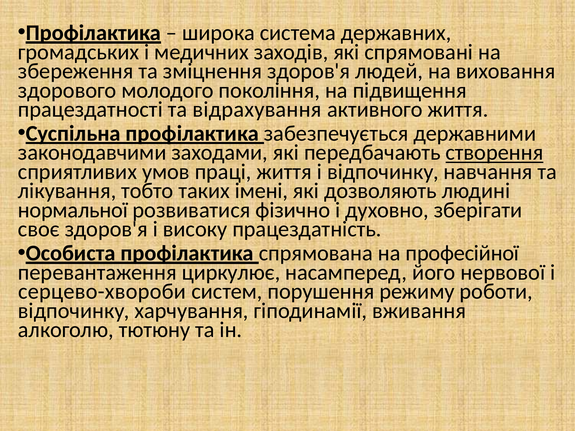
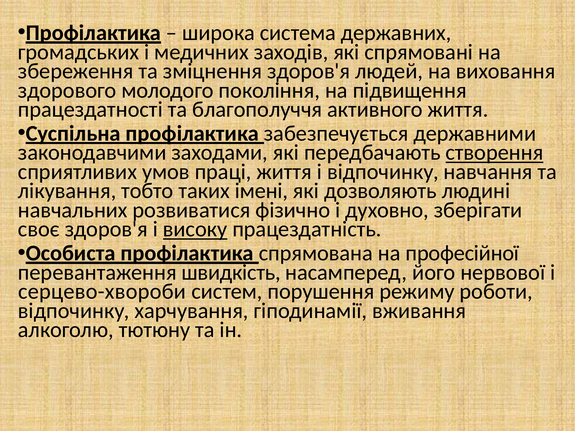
відрахування: відрахування -> благополуччя (257, 110)
нормальної: нормальної -> навчальних (73, 210)
високу underline: none -> present (195, 229)
циркулює: циркулює -> швидкість (231, 273)
